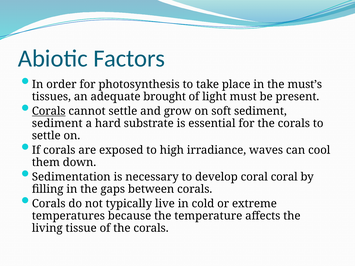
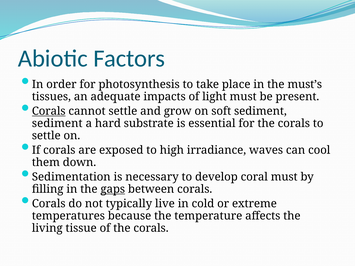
brought: brought -> impacts (165, 97)
coral coral: coral -> must (284, 177)
gaps underline: none -> present (113, 189)
